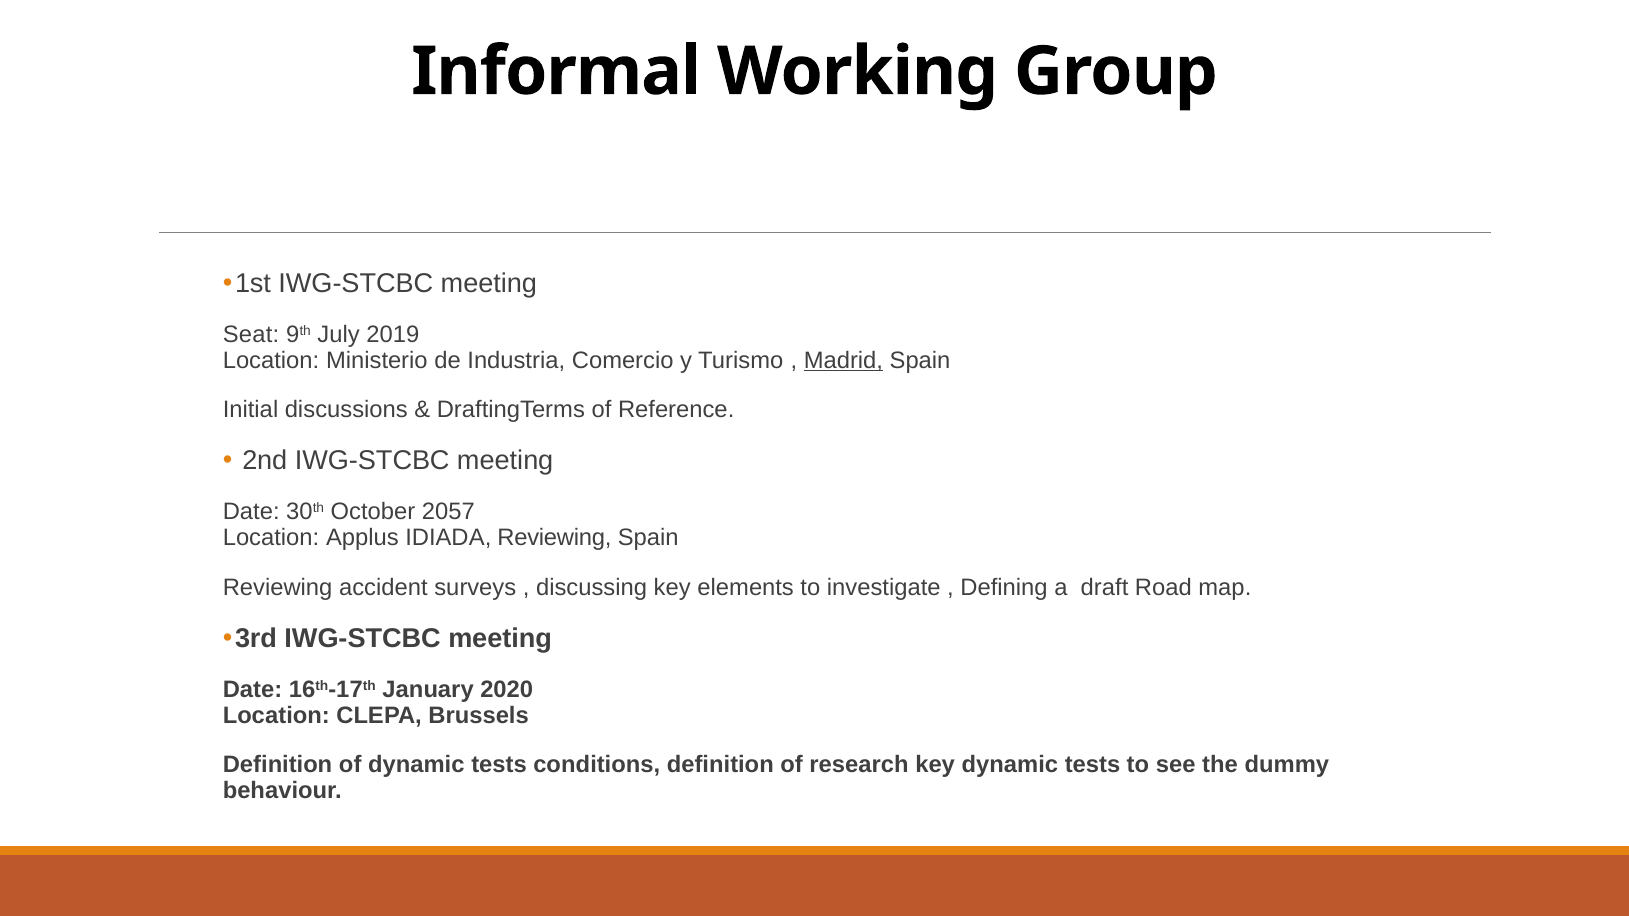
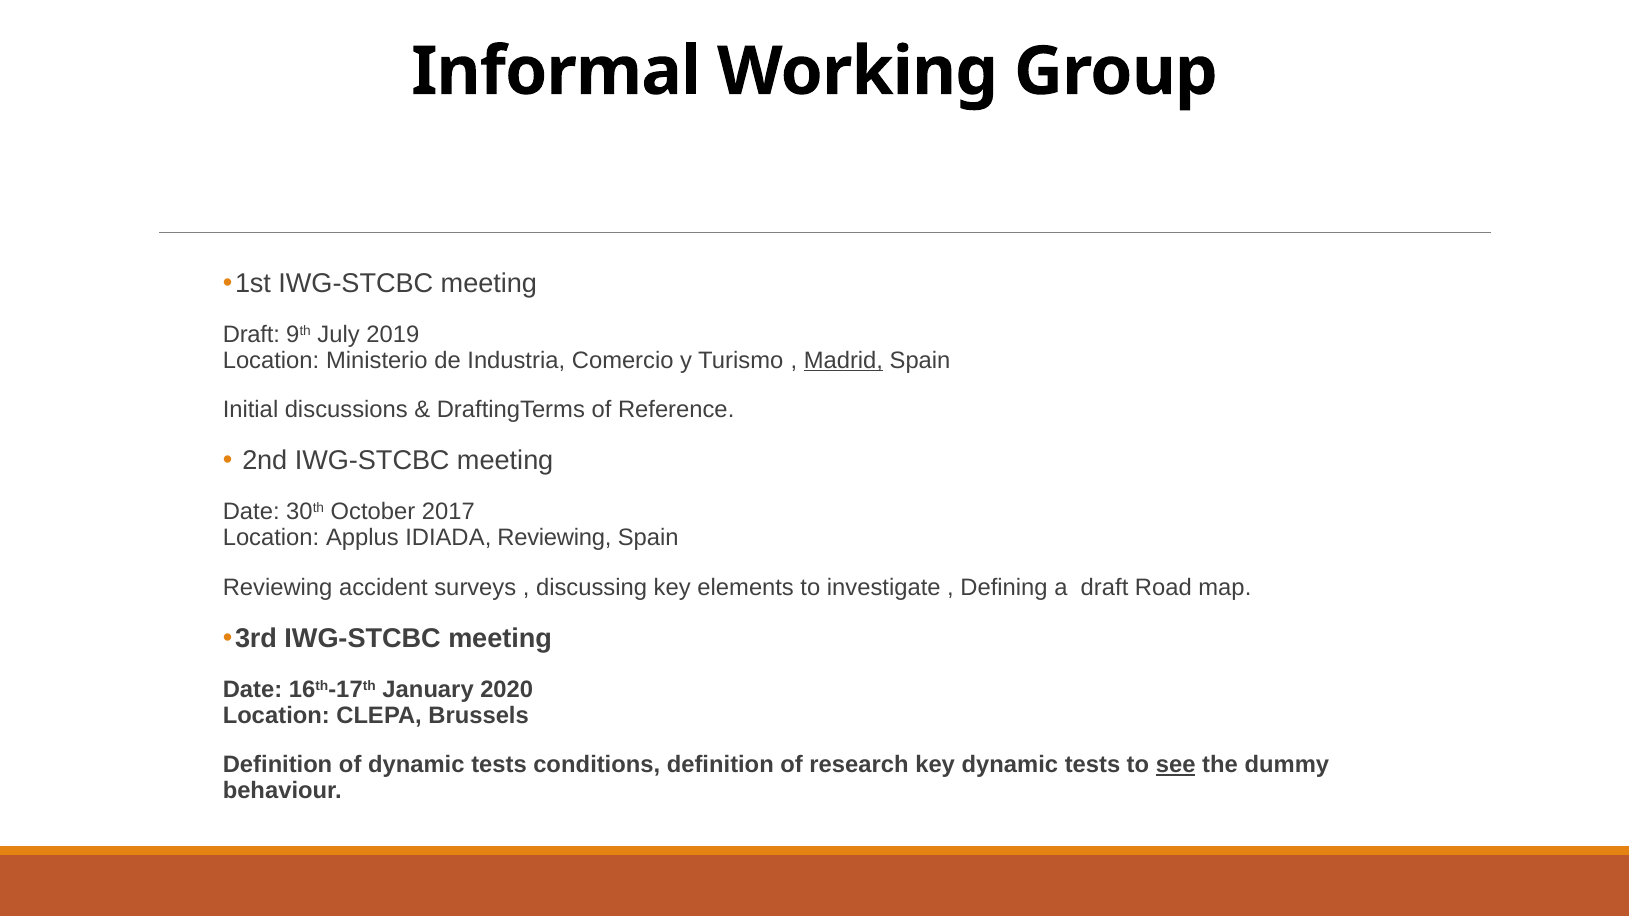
Seat: Seat -> Draft (251, 335)
2057: 2057 -> 2017 (448, 512)
see underline: none -> present (1176, 765)
